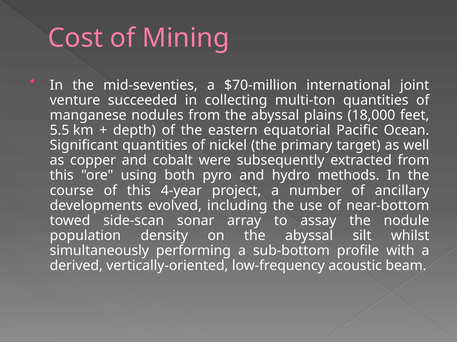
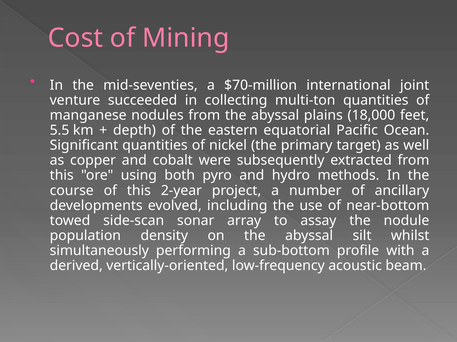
4-year: 4-year -> 2-year (181, 191)
